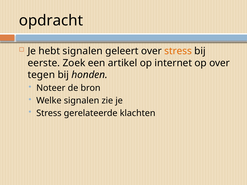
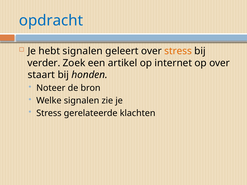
opdracht colour: black -> blue (51, 21)
eerste: eerste -> verder (44, 63)
tegen: tegen -> staart (41, 75)
